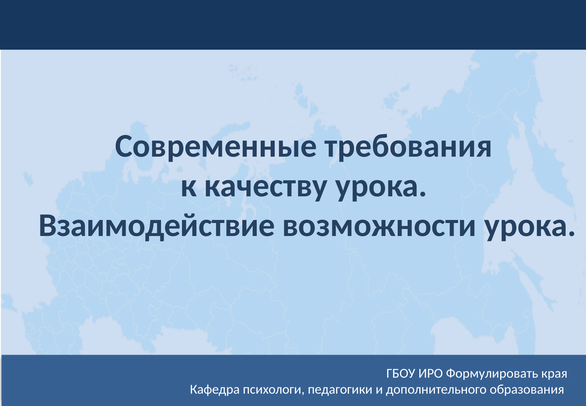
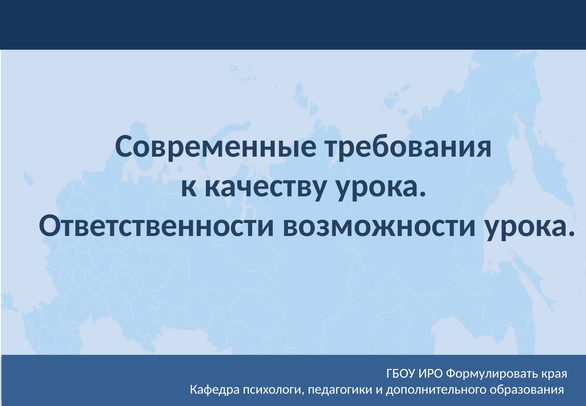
Взаимодействие: Взаимодействие -> Ответственности (157, 225)
